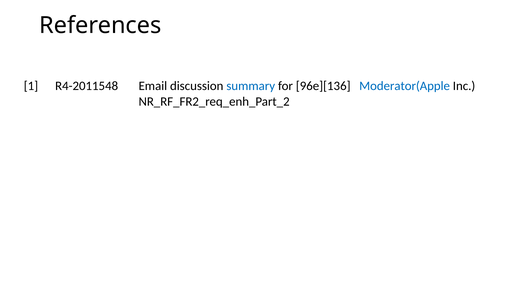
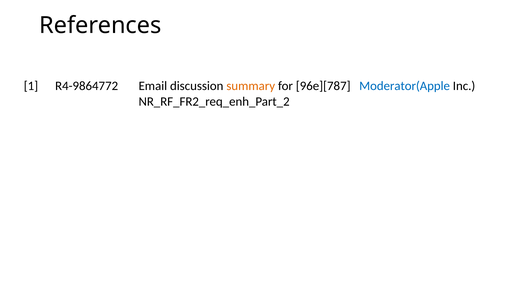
R4-2011548: R4-2011548 -> R4-9864772 (87, 86)
summary colour: blue -> orange (251, 86)
96e][136: 96e][136 -> 96e][787 (323, 86)
